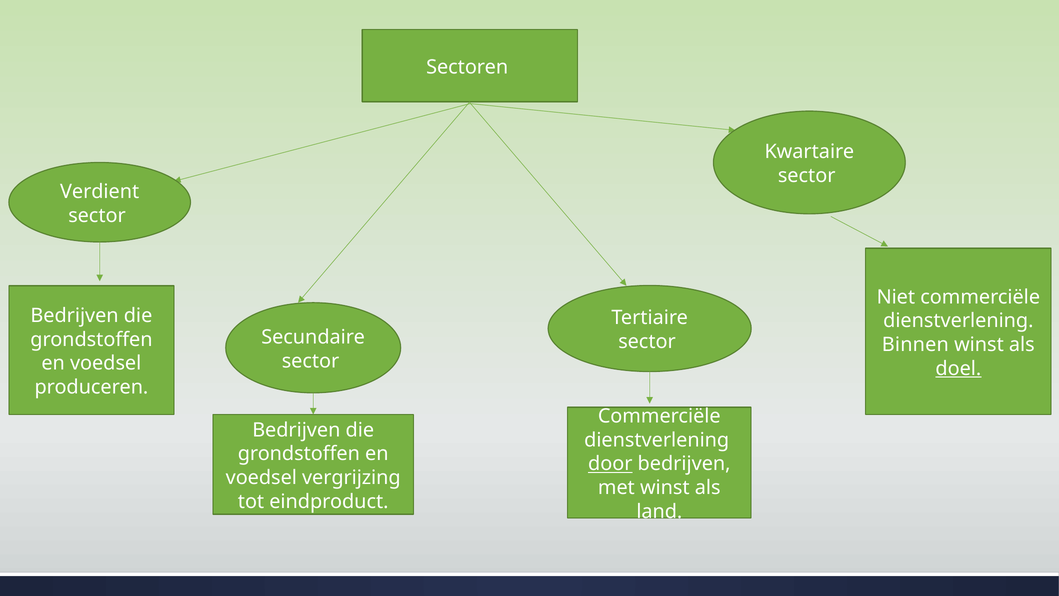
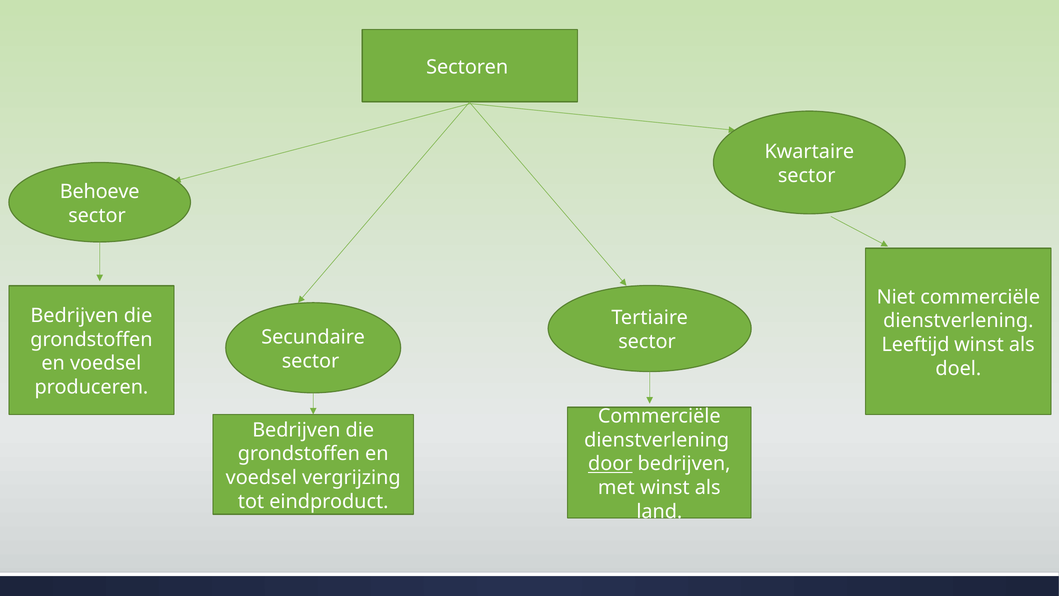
Verdient: Verdient -> Behoeve (100, 192)
Binnen: Binnen -> Leeftijd (916, 344)
doel underline: present -> none (958, 368)
